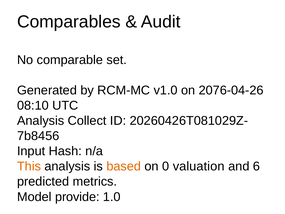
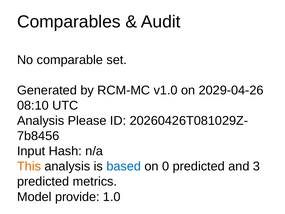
2076-04-26: 2076-04-26 -> 2029-04-26 (231, 90)
Collect: Collect -> Please (87, 121)
based colour: orange -> blue (124, 166)
0 valuation: valuation -> predicted (199, 166)
6: 6 -> 3 (257, 166)
